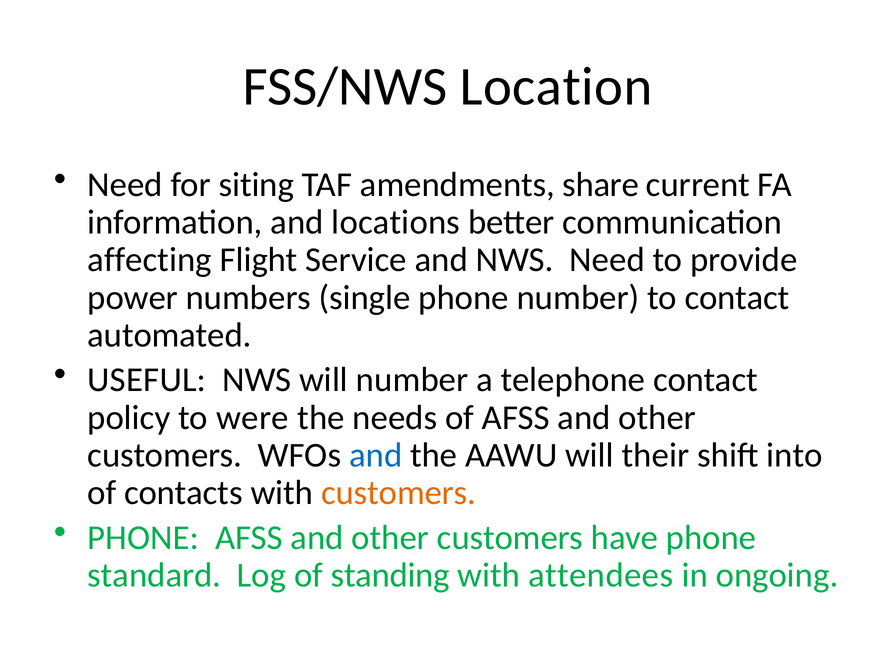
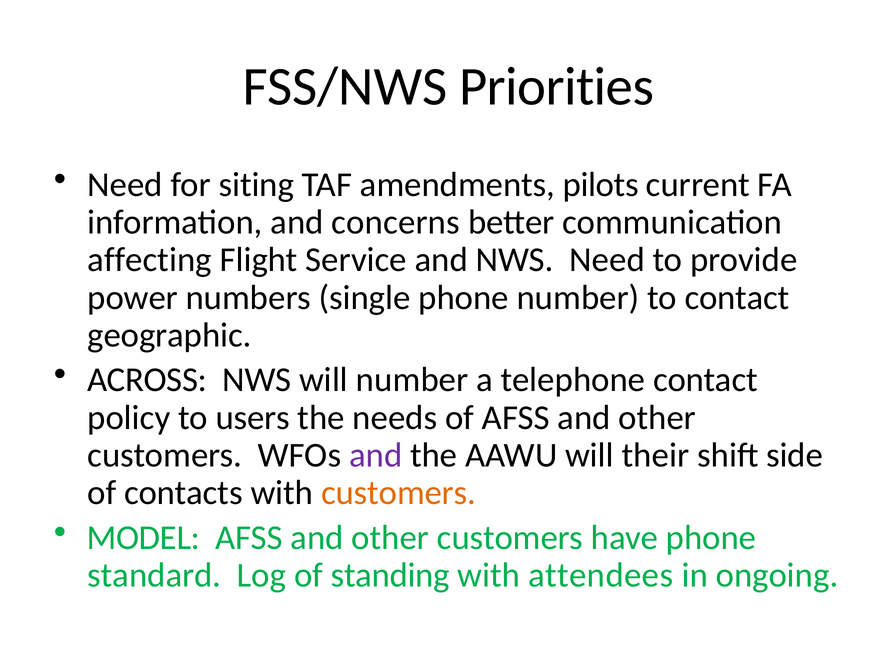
Location: Location -> Priorities (557, 87)
share: share -> pilots (601, 185)
locations: locations -> concerns (396, 222)
automated: automated -> geographic (169, 335)
USEFUL: USEFUL -> ACROSS (147, 380)
were: were -> users (253, 418)
and colour: blue -> purple (376, 455)
into: into -> side (795, 455)
PHONE: PHONE -> MODEL (144, 538)
